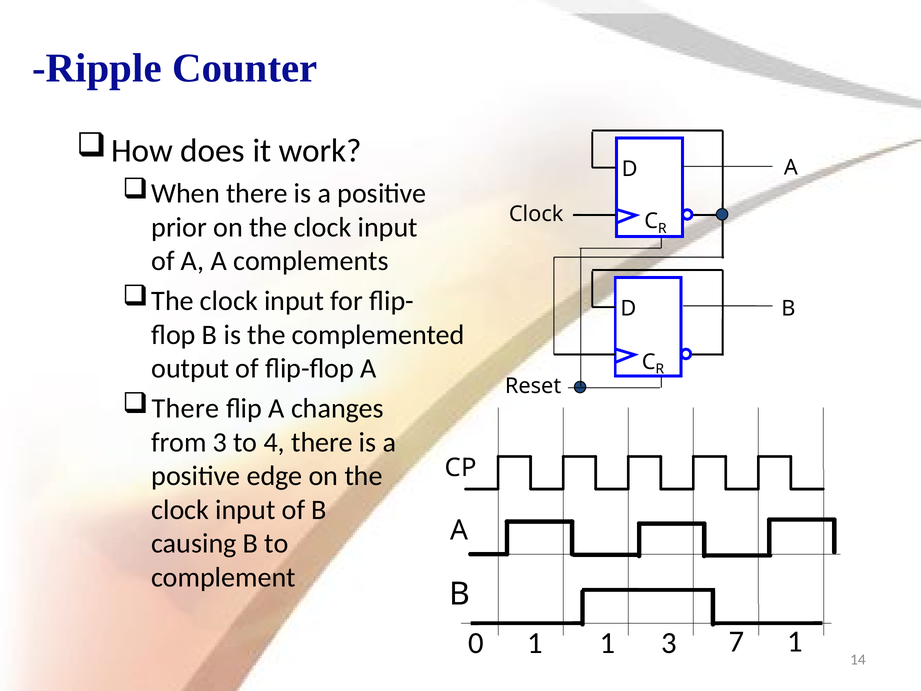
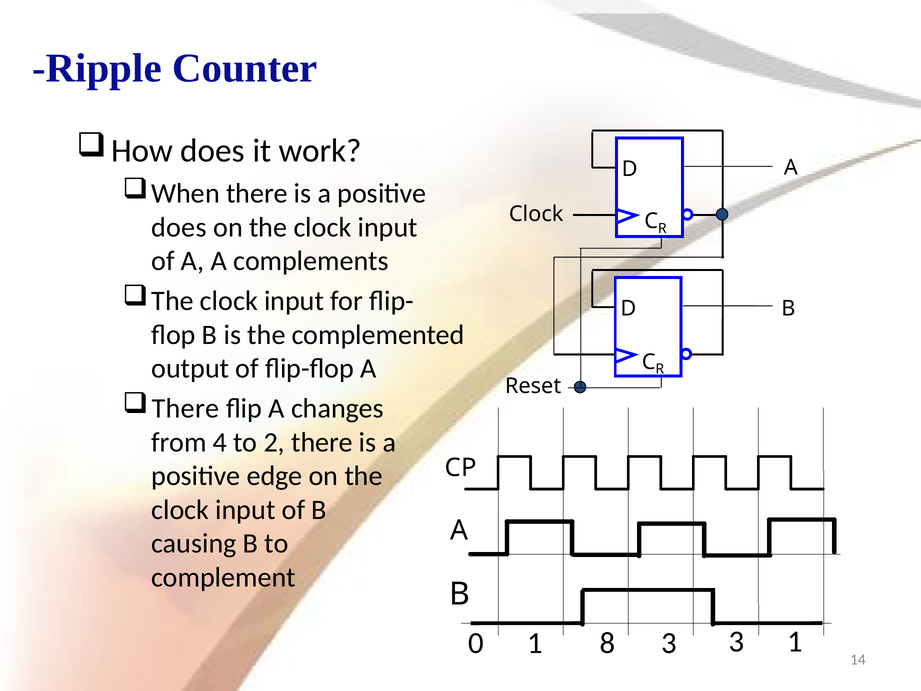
prior: prior -> does (179, 227)
from 3: 3 -> 4 (220, 442)
4: 4 -> 2 (274, 442)
1 1: 1 -> 8 (608, 643)
3 7: 7 -> 3 (736, 641)
